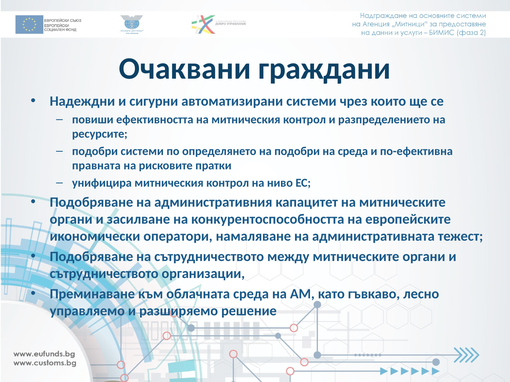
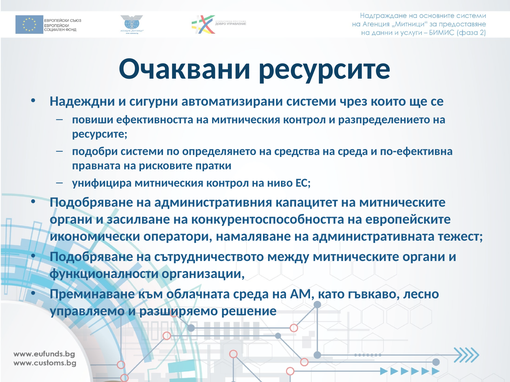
Очаквани граждани: граждани -> ресурсите (325, 69)
на подобри: подобри -> средства (297, 151)
сътрудничеството: сътрудничеството -> функционалности (104, 274)
